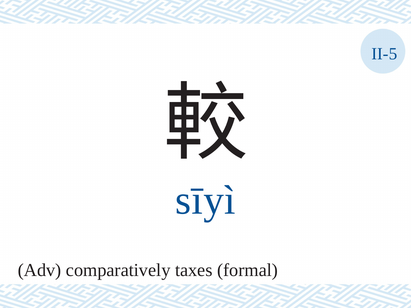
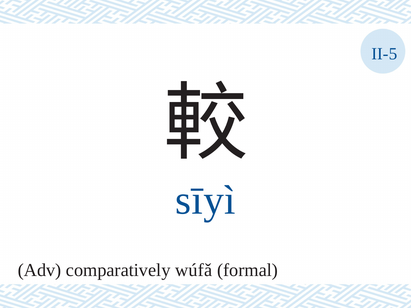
taxes: taxes -> wúfǎ (194, 270)
